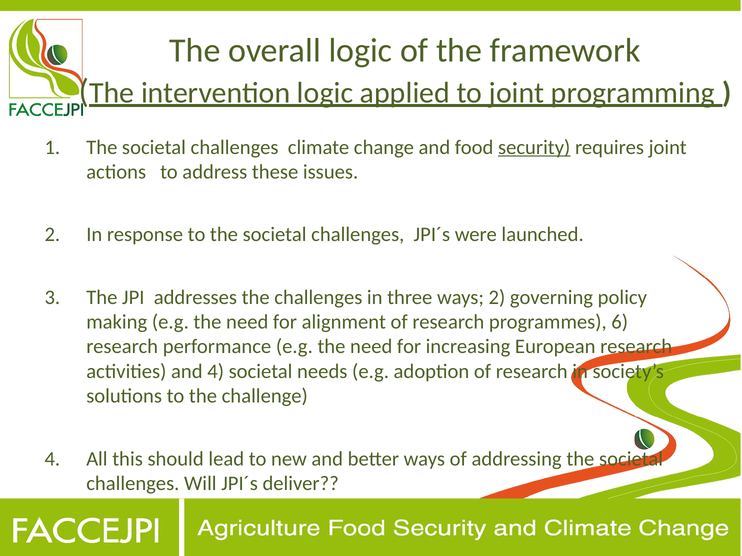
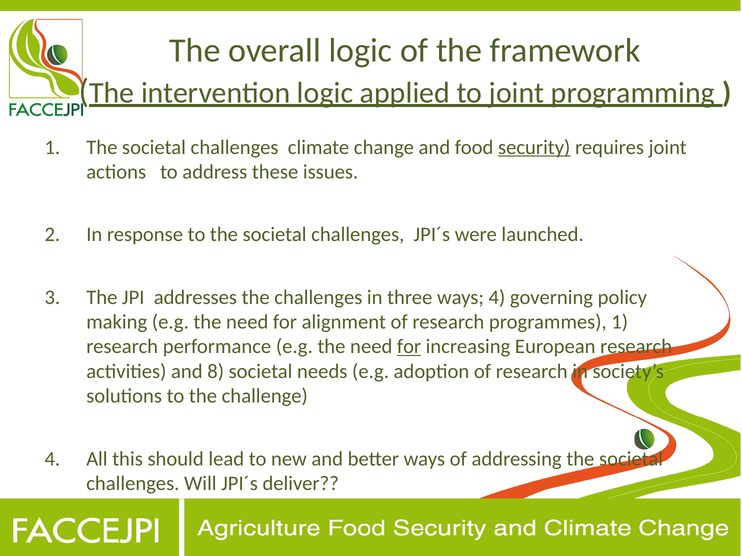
ways 2: 2 -> 4 (497, 298)
programmes 6: 6 -> 1 (620, 322)
for underline: none -> present (409, 347)
and 4: 4 -> 8 (216, 372)
